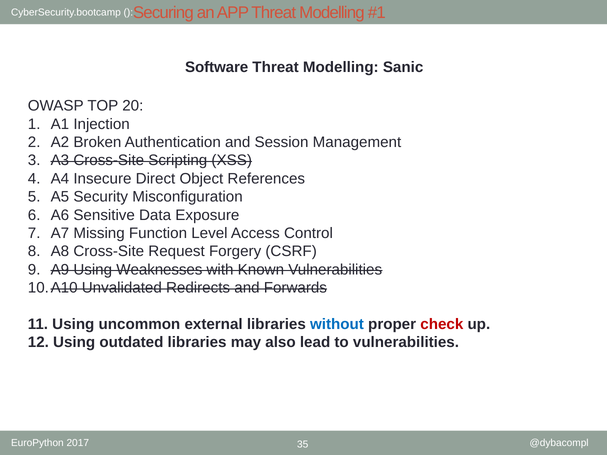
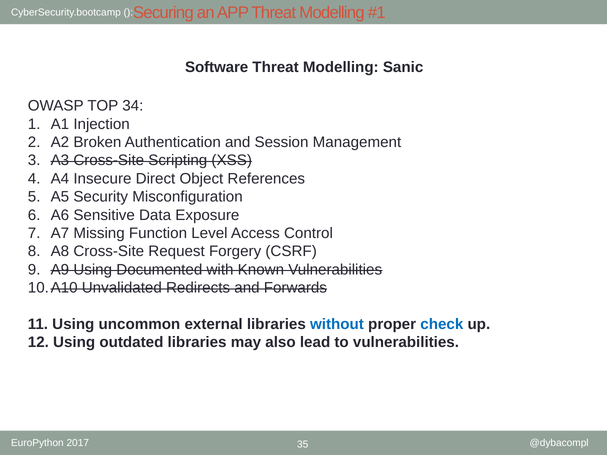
20: 20 -> 34 (133, 106)
Weaknesses: Weaknesses -> Documented (159, 270)
check colour: red -> blue (442, 324)
